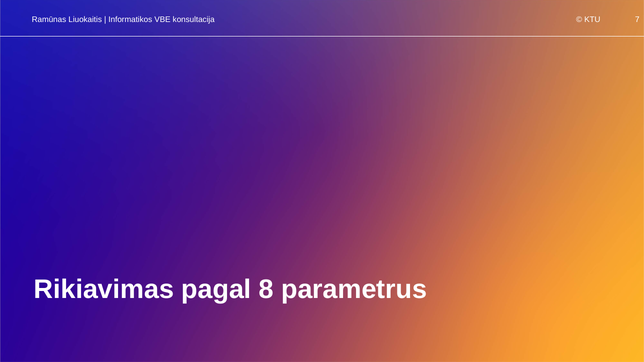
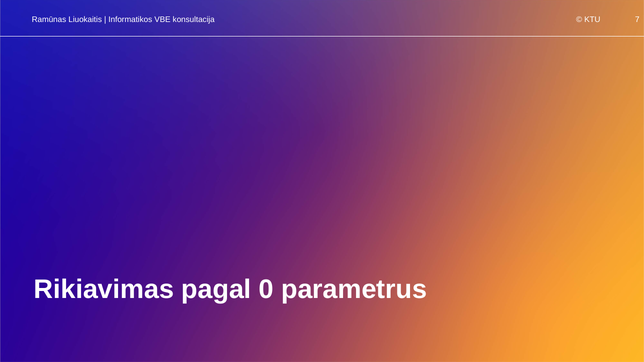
8: 8 -> 0 (266, 290)
